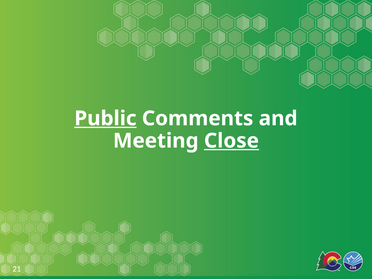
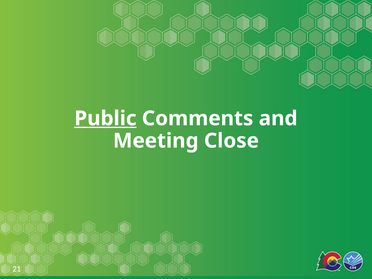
Close underline: present -> none (231, 141)
